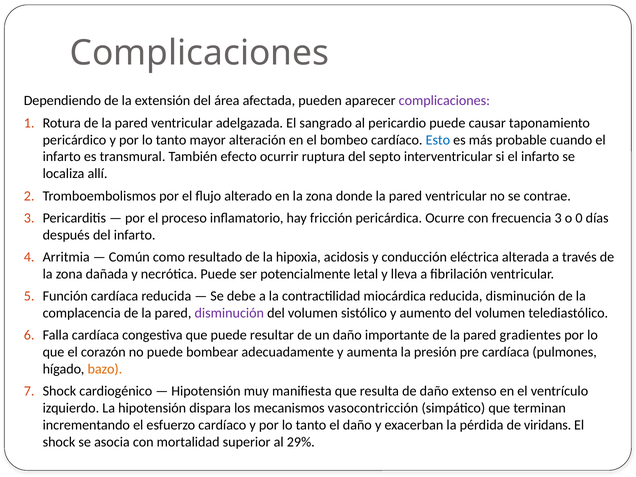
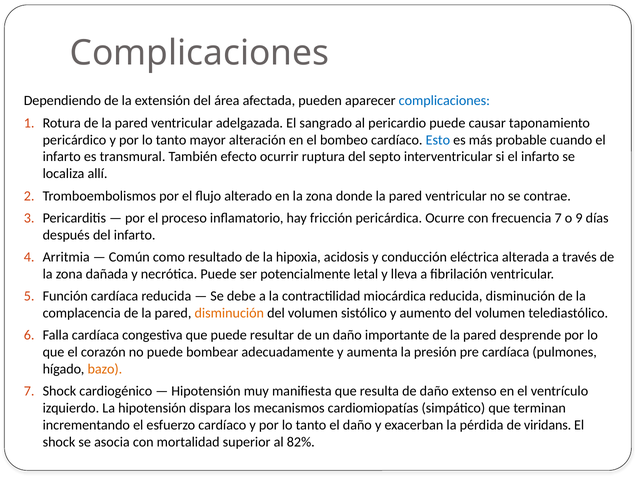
complicaciones colour: purple -> blue (444, 101)
frecuencia 3: 3 -> 7 (558, 218)
0: 0 -> 9 (579, 218)
disminución colour: purple -> orange (229, 313)
gradientes: gradientes -> desprende (530, 335)
vasocontricción: vasocontricción -> cardiomiopatías (373, 408)
29%: 29% -> 82% (301, 442)
